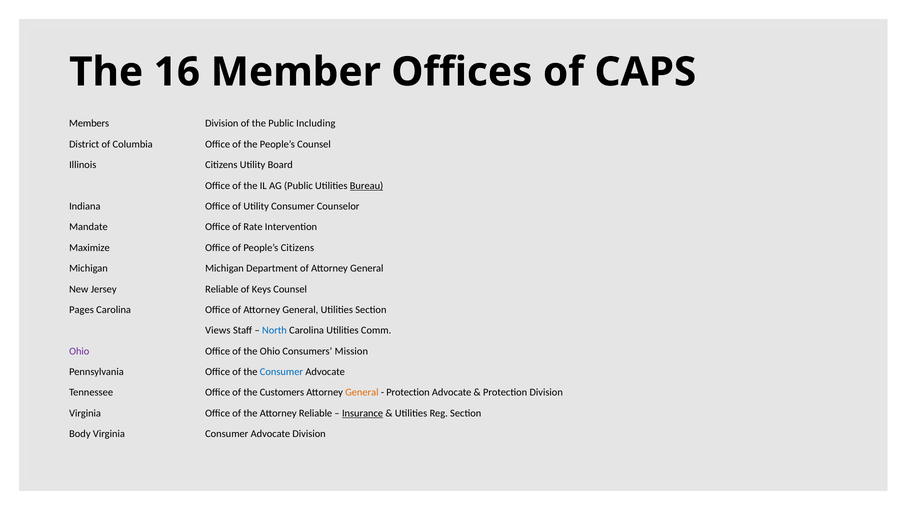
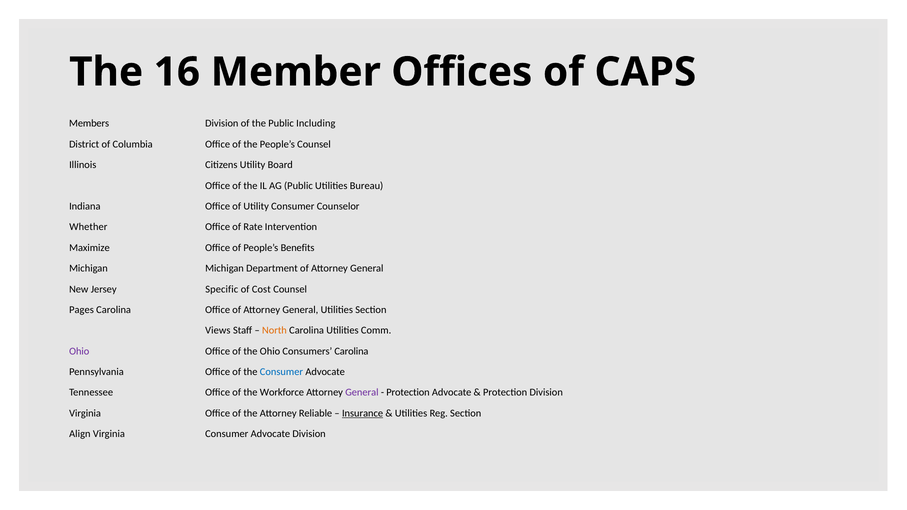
Bureau underline: present -> none (367, 186)
Mandate: Mandate -> Whether (88, 227)
People’s Citizens: Citizens -> Benefits (298, 248)
Jersey Reliable: Reliable -> Specific (222, 289)
Keys: Keys -> Cost (261, 289)
North colour: blue -> orange (274, 331)
Consumers Mission: Mission -> Carolina (351, 351)
Customers: Customers -> Workforce (282, 393)
General colour: orange -> purple (362, 393)
Body: Body -> Align (80, 434)
